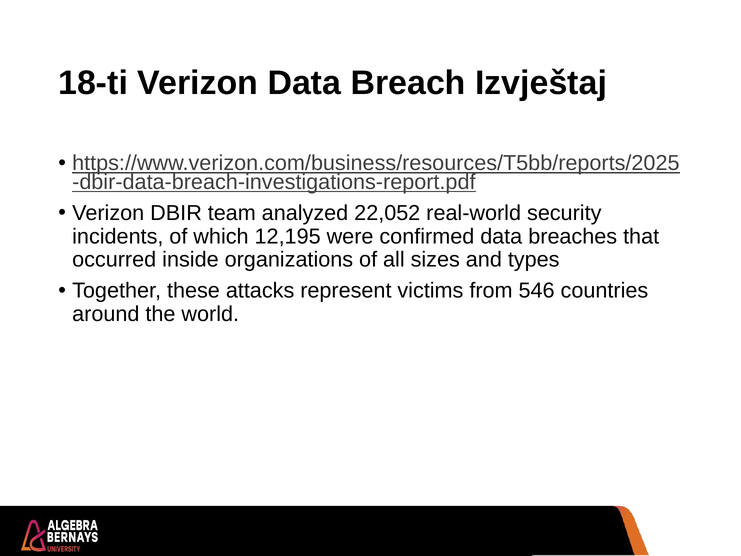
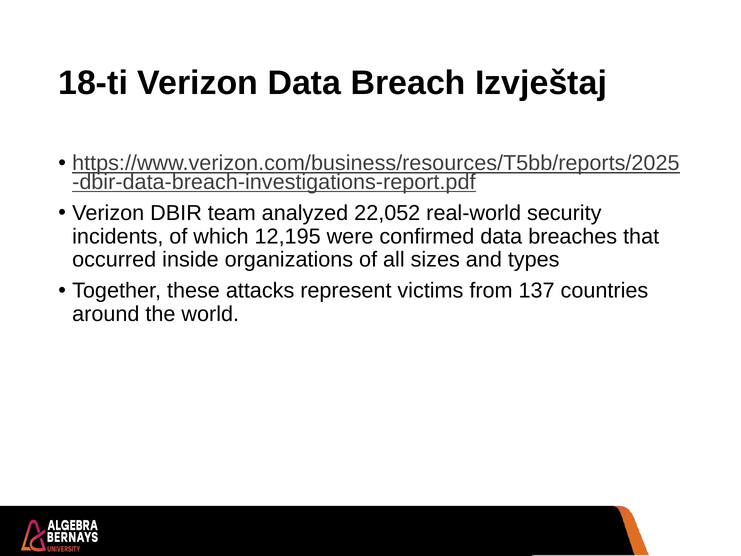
546: 546 -> 137 (537, 291)
